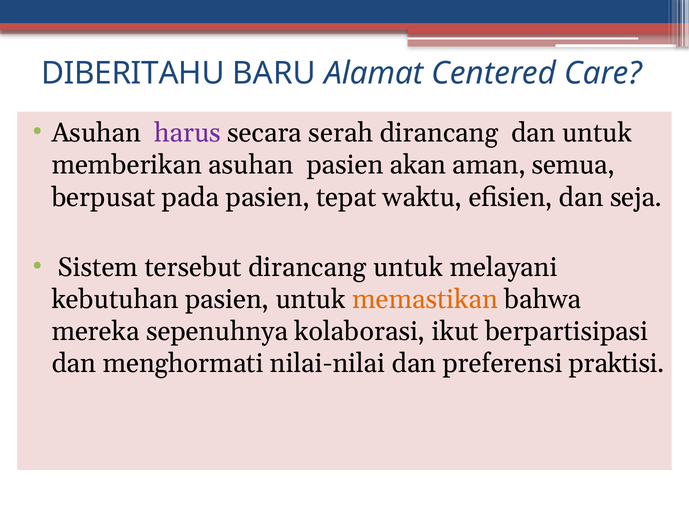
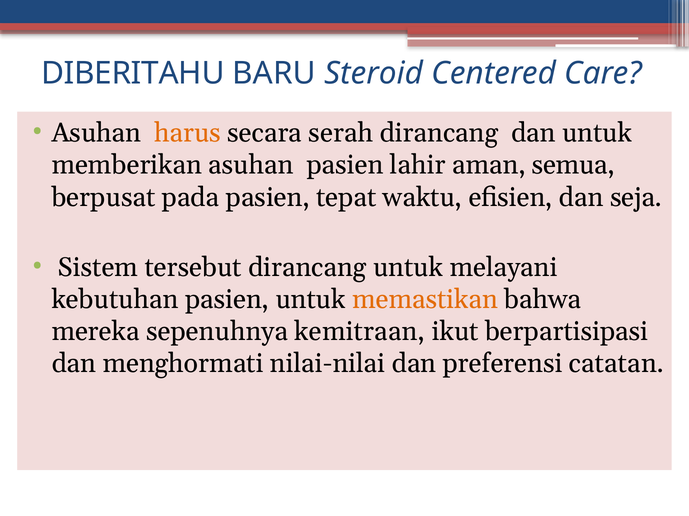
Alamat: Alamat -> Steroid (374, 73)
harus colour: purple -> orange (188, 133)
akan: akan -> lahir (418, 165)
kolaborasi: kolaborasi -> kemitraan (360, 332)
praktisi: praktisi -> catatan (617, 364)
